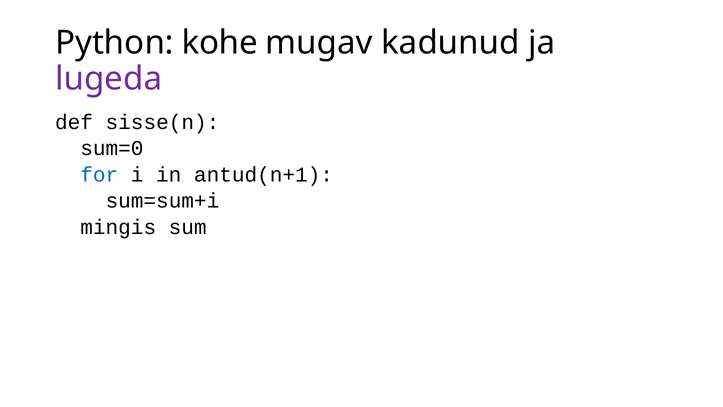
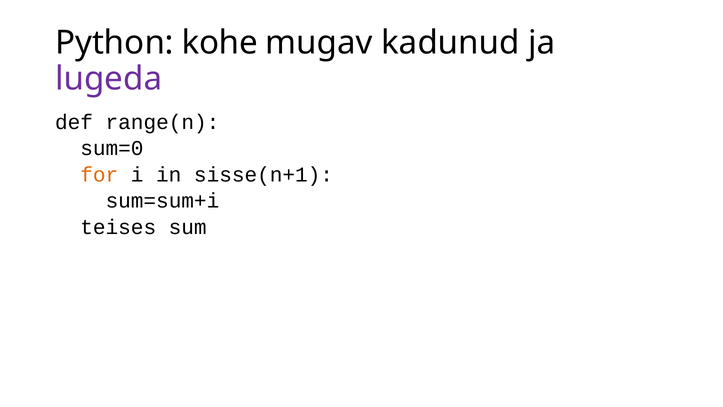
sisse(n: sisse(n -> range(n (162, 122)
for colour: blue -> orange (99, 175)
antud(n+1: antud(n+1 -> sisse(n+1 (263, 175)
mingis: mingis -> teises (118, 227)
